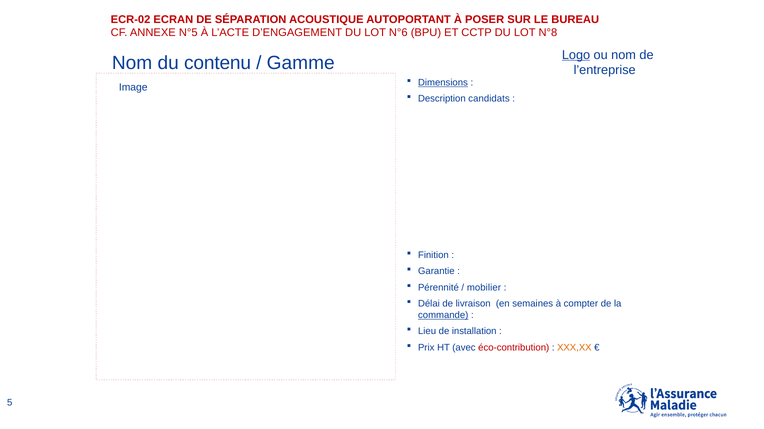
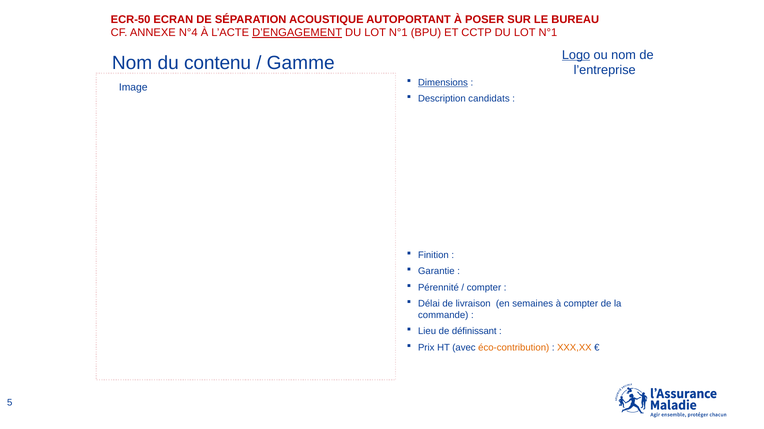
ECR-02: ECR-02 -> ECR-50 (131, 19)
N°5: N°5 -> N°4 (188, 33)
D’ENGAGEMENT underline: none -> present (297, 33)
N°6: N°6 -> N°1 (398, 33)
CCTP DU LOT N°8: N°8 -> N°1 (548, 33)
mobilier: mobilier -> compter (484, 288)
commande underline: present -> none (443, 316)
installation: installation -> définissant (474, 332)
éco-contribution colour: red -> orange (514, 348)
